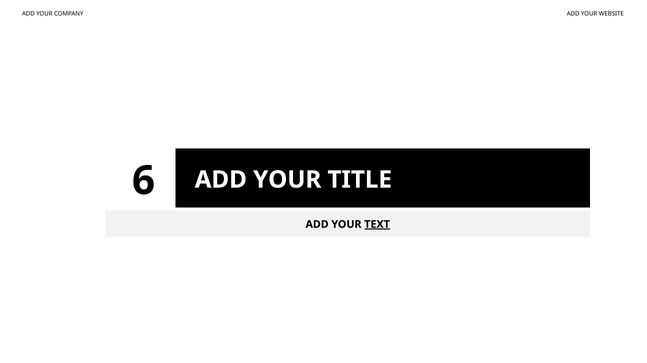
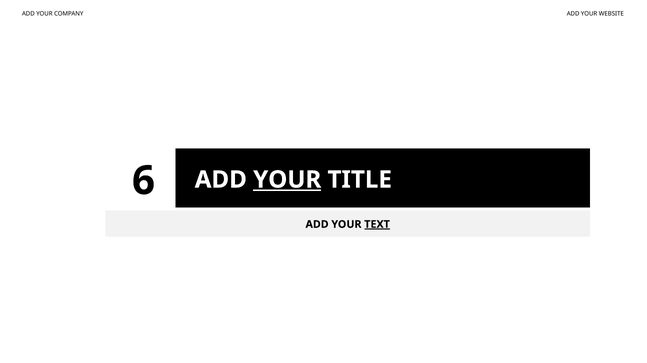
YOUR underline: none -> present (287, 180)
